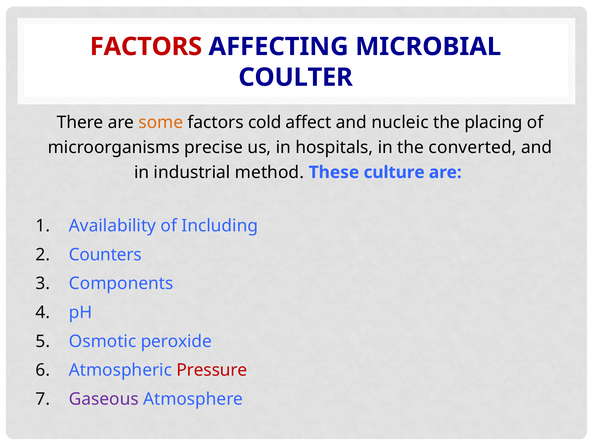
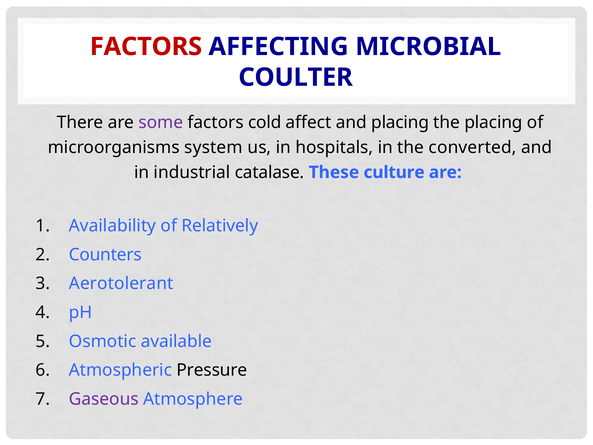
some colour: orange -> purple (161, 122)
and nucleic: nucleic -> placing (400, 122)
precise: precise -> system (214, 147)
method: method -> catalase (270, 172)
Including: Including -> Relatively (220, 226)
Components: Components -> Aerotolerant (121, 283)
peroxide: peroxide -> available (176, 341)
Pressure colour: red -> black (212, 370)
